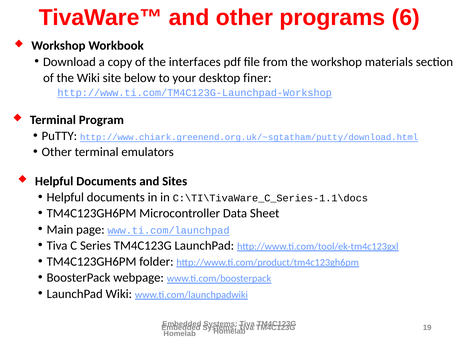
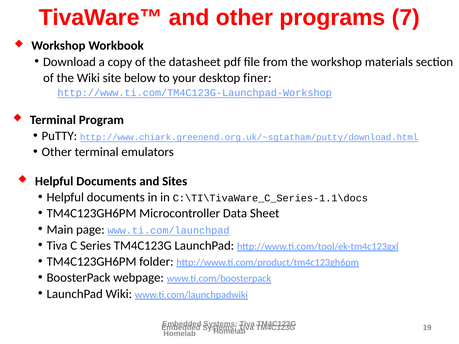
6: 6 -> 7 (406, 18)
interfaces: interfaces -> datasheet (195, 62)
